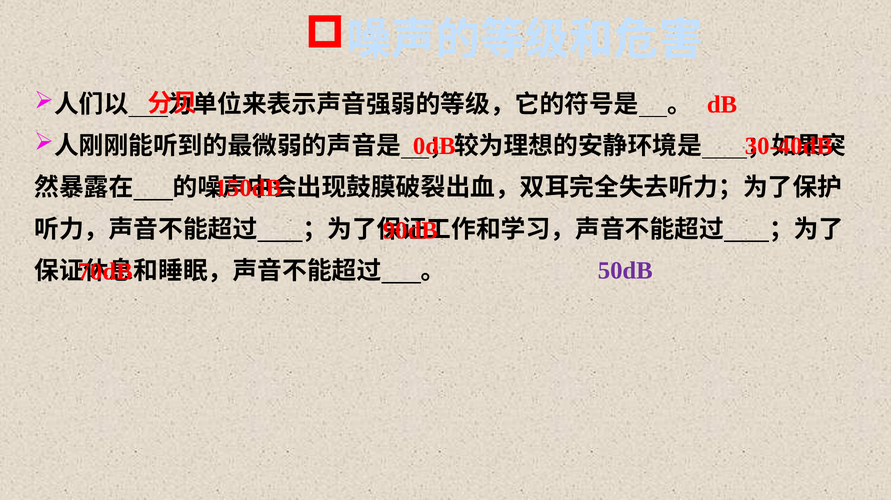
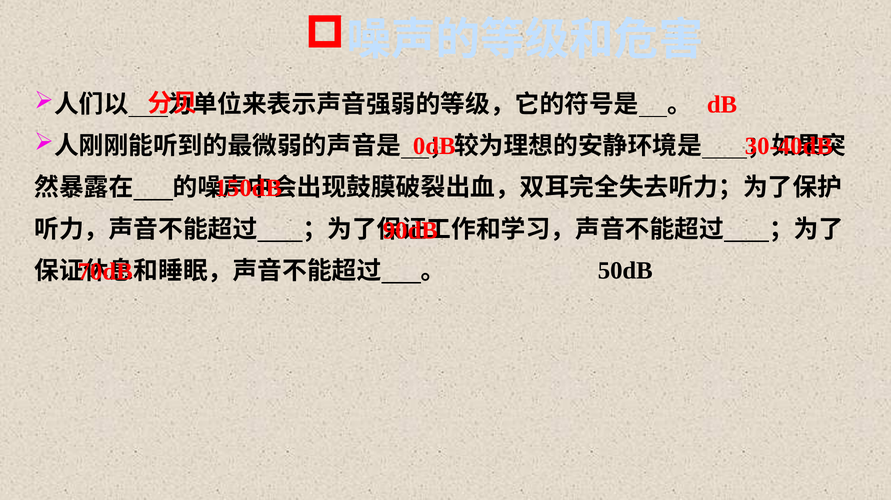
50dB colour: purple -> black (625, 271)
